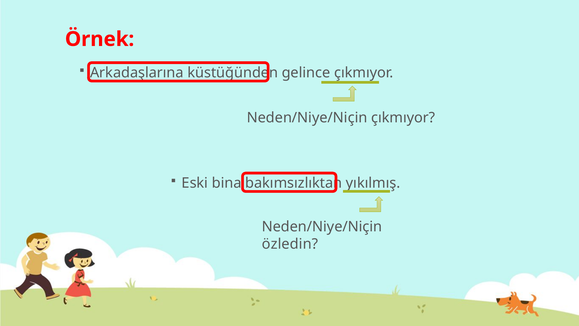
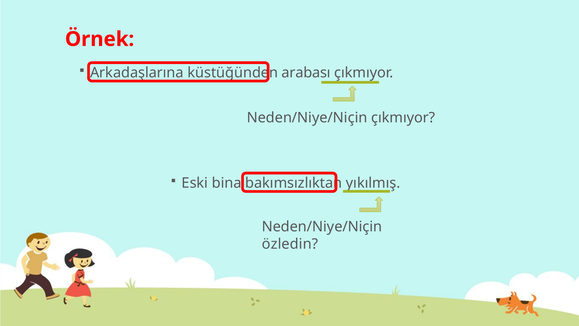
gelince: gelince -> arabası (306, 73)
